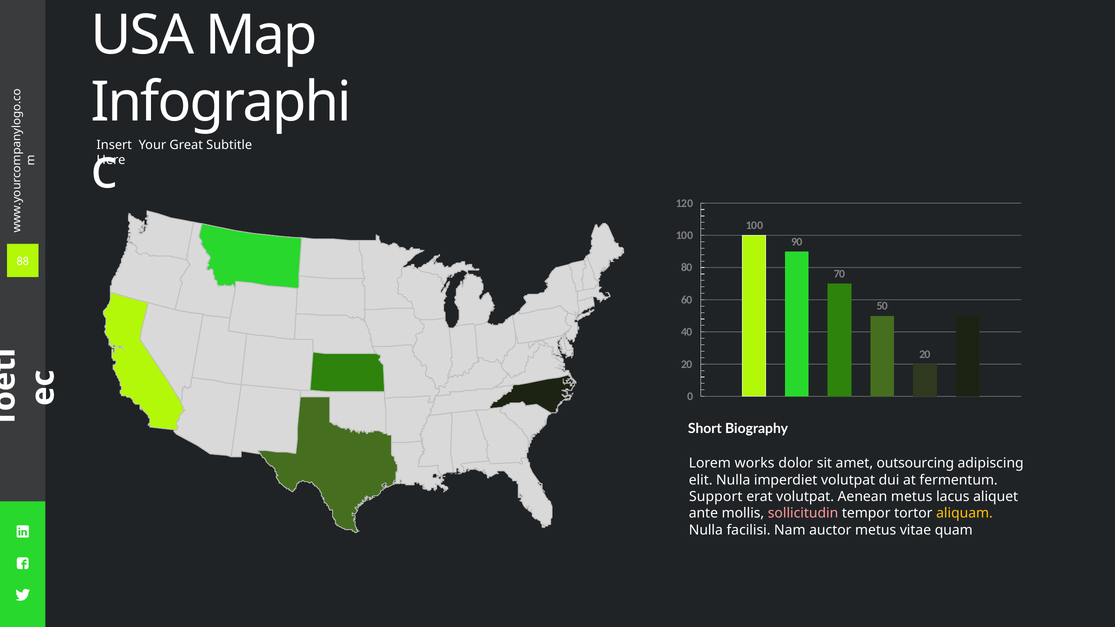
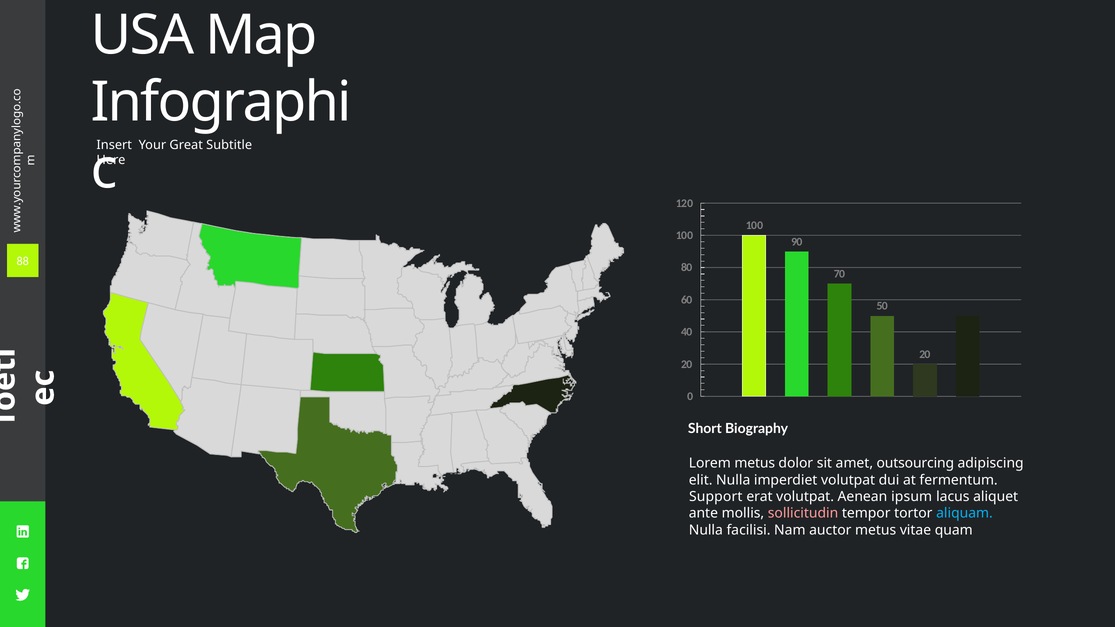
Lorem works: works -> metus (755, 463)
Aenean metus: metus -> ipsum (912, 497)
aliquam colour: yellow -> light blue (964, 514)
